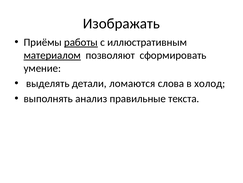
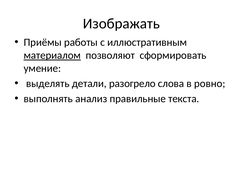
работы underline: present -> none (81, 42)
ломаются: ломаются -> разогрело (132, 83)
холод: холод -> ровно (210, 83)
